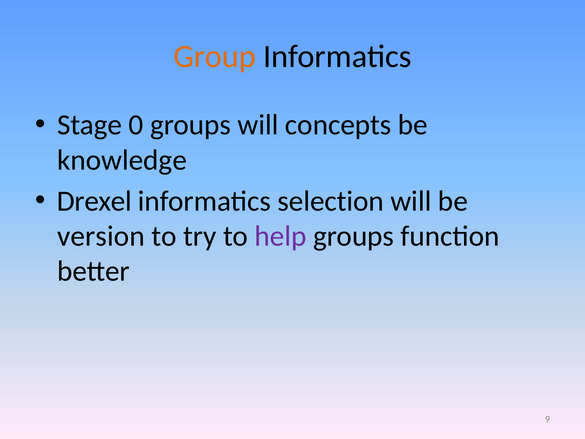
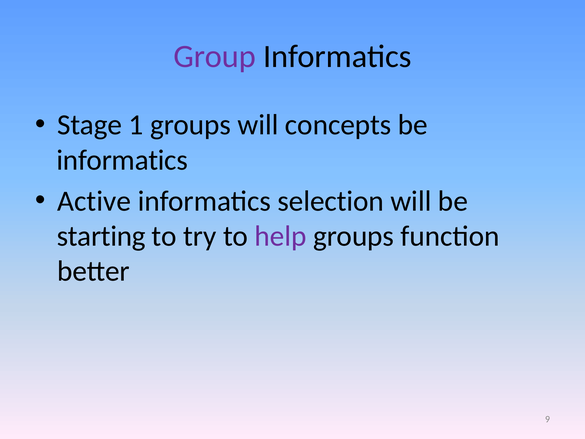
Group colour: orange -> purple (215, 56)
0: 0 -> 1 (136, 125)
knowledge: knowledge -> informatics (122, 160)
Drexel: Drexel -> Active (94, 201)
version: version -> starting (101, 236)
